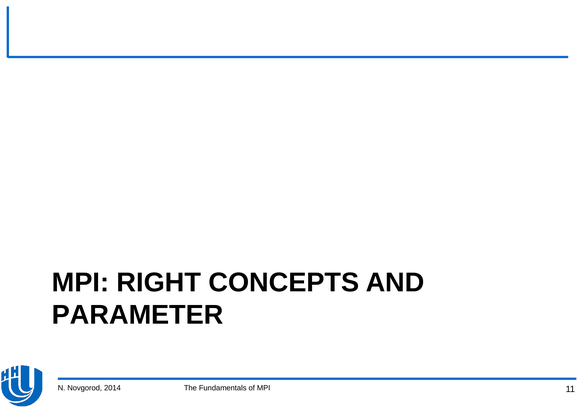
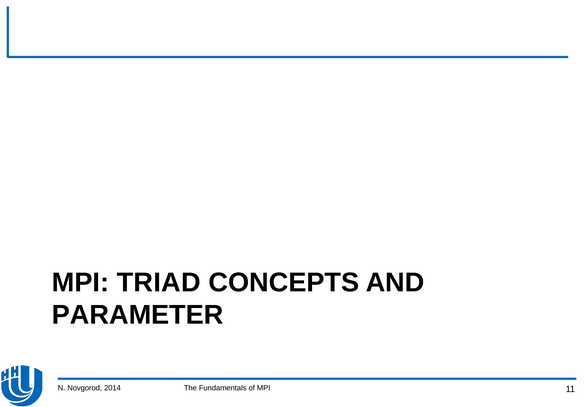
RIGHT: RIGHT -> TRIAD (159, 282)
